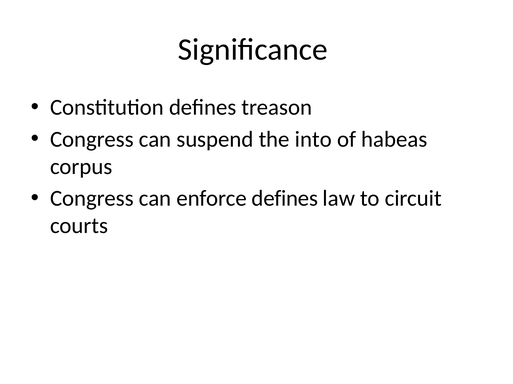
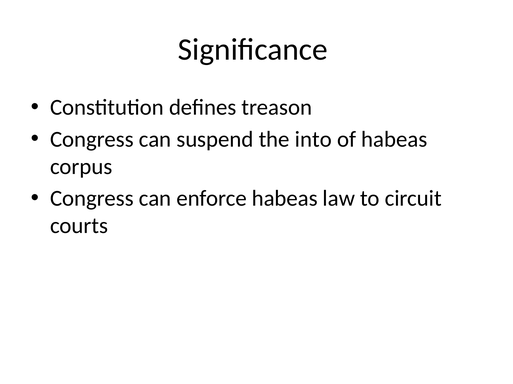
enforce defines: defines -> habeas (285, 199)
